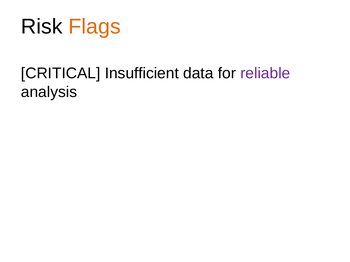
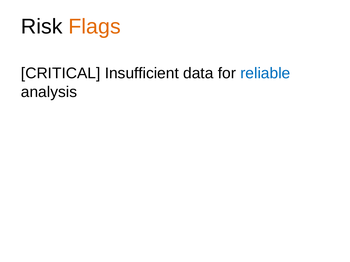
reliable colour: purple -> blue (265, 73)
